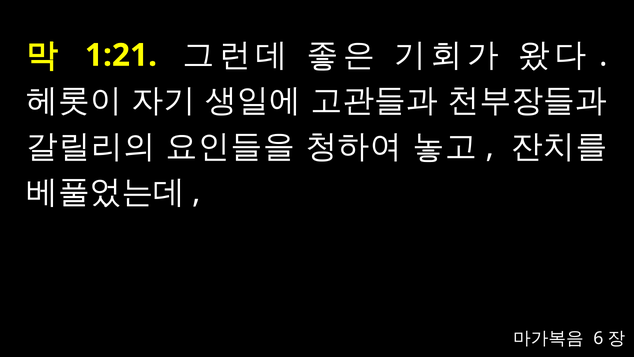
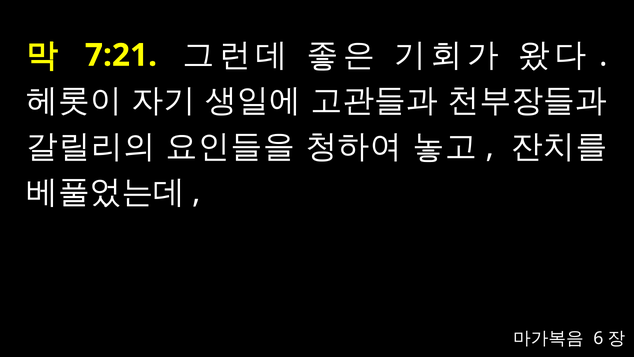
1:21: 1:21 -> 7:21 (121, 55)
